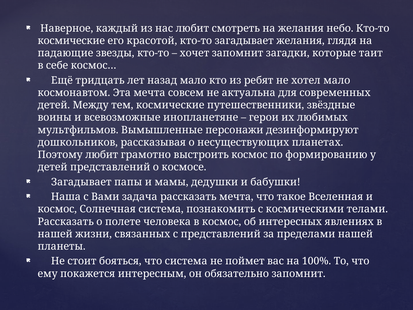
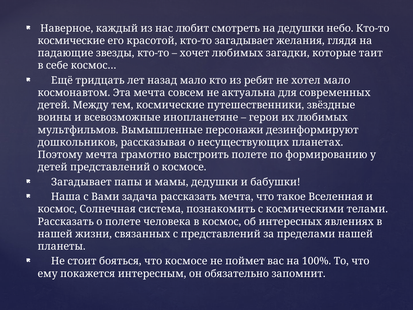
на желания: желания -> дедушки (301, 28)
хочет запомнит: запомнит -> любимых (238, 53)
Поэтому любит: любит -> мечта (102, 155)
выстроить космос: космос -> полете (249, 155)
что система: система -> космосе (186, 261)
